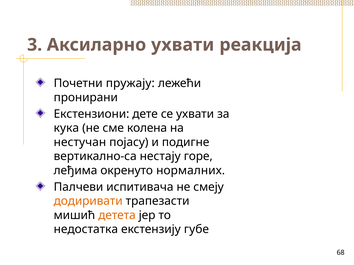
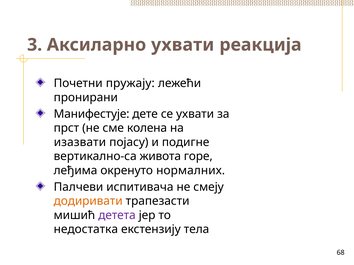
Екстензиони: Екстензиони -> Манифестује (92, 114)
кука: кука -> прст (66, 128)
нестучан: нестучан -> изазвати (80, 142)
нестају: нестају -> живота (160, 157)
детета colour: orange -> purple (117, 216)
губе: губе -> тела (197, 230)
